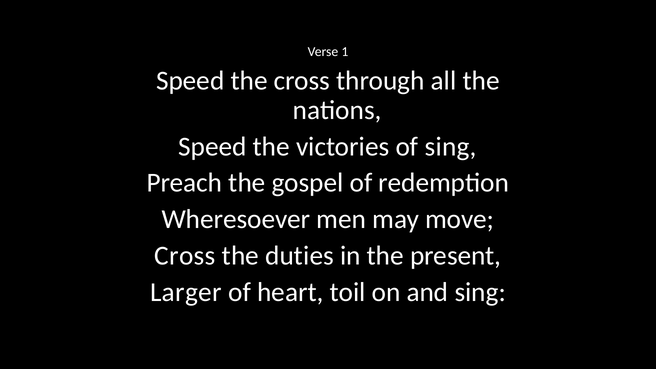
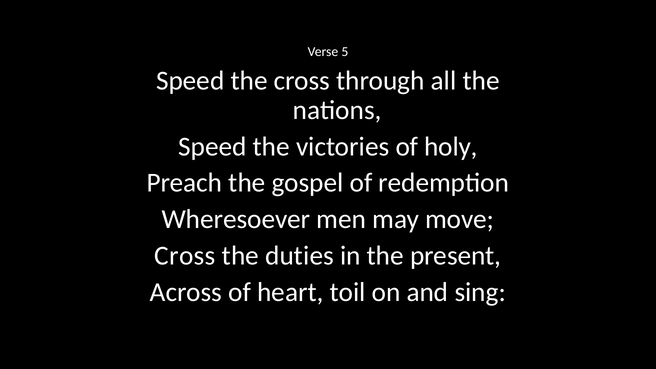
1: 1 -> 5 (345, 52)
of sing: sing -> holy (451, 147)
Larger: Larger -> Across (186, 292)
